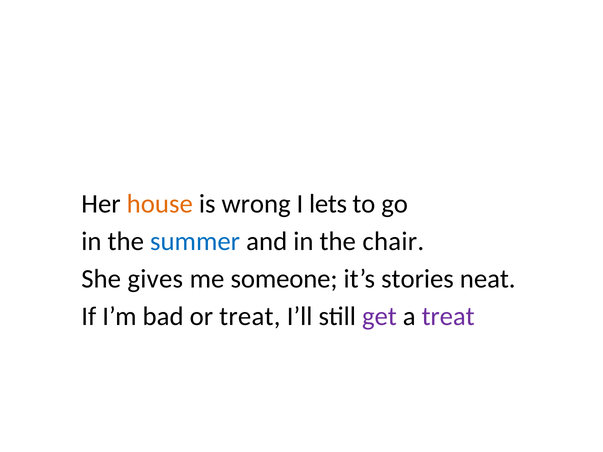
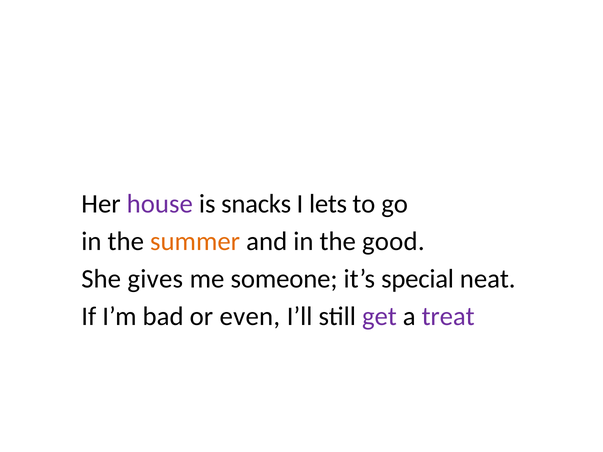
house colour: orange -> purple (160, 204)
wrong: wrong -> snacks (256, 204)
summer colour: blue -> orange (195, 241)
chair: chair -> good (393, 241)
stories: stories -> special (418, 279)
or treat: treat -> even (250, 316)
